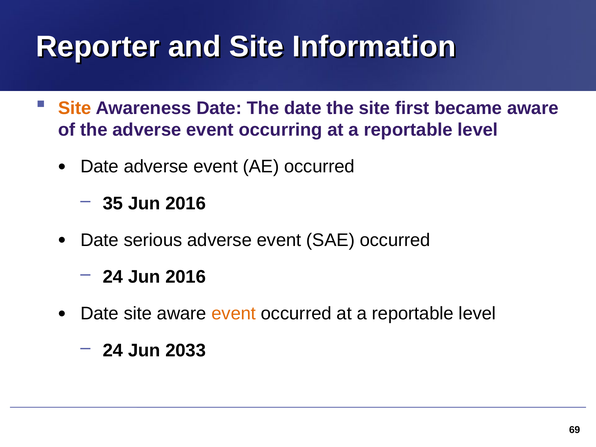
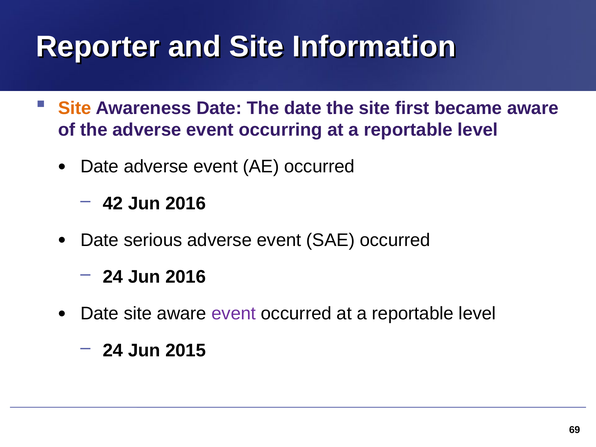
35: 35 -> 42 (113, 203)
event colour: orange -> purple (234, 314)
2033: 2033 -> 2015 (186, 350)
